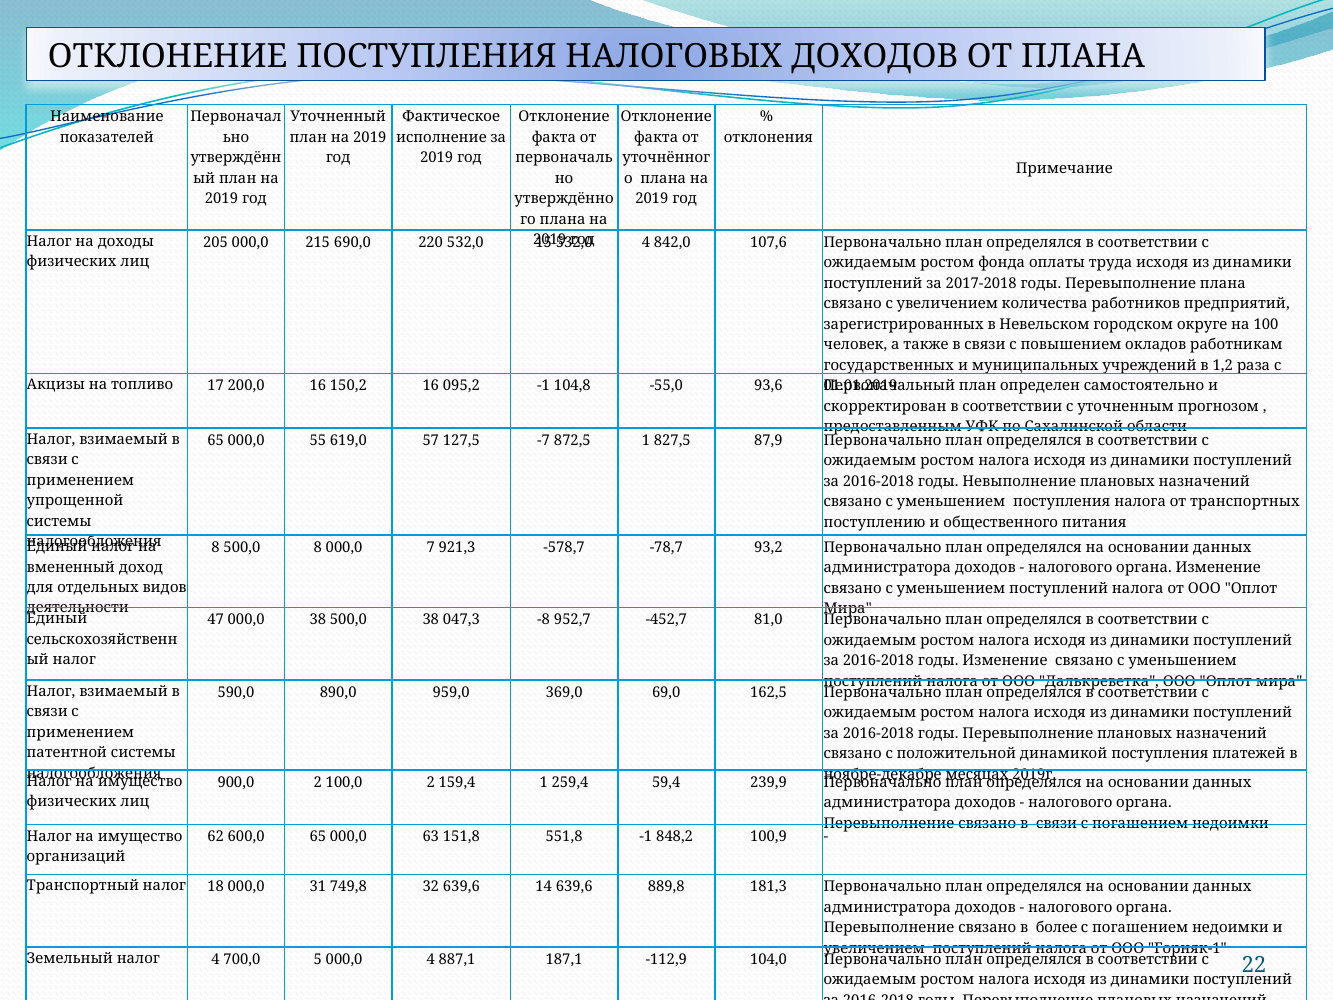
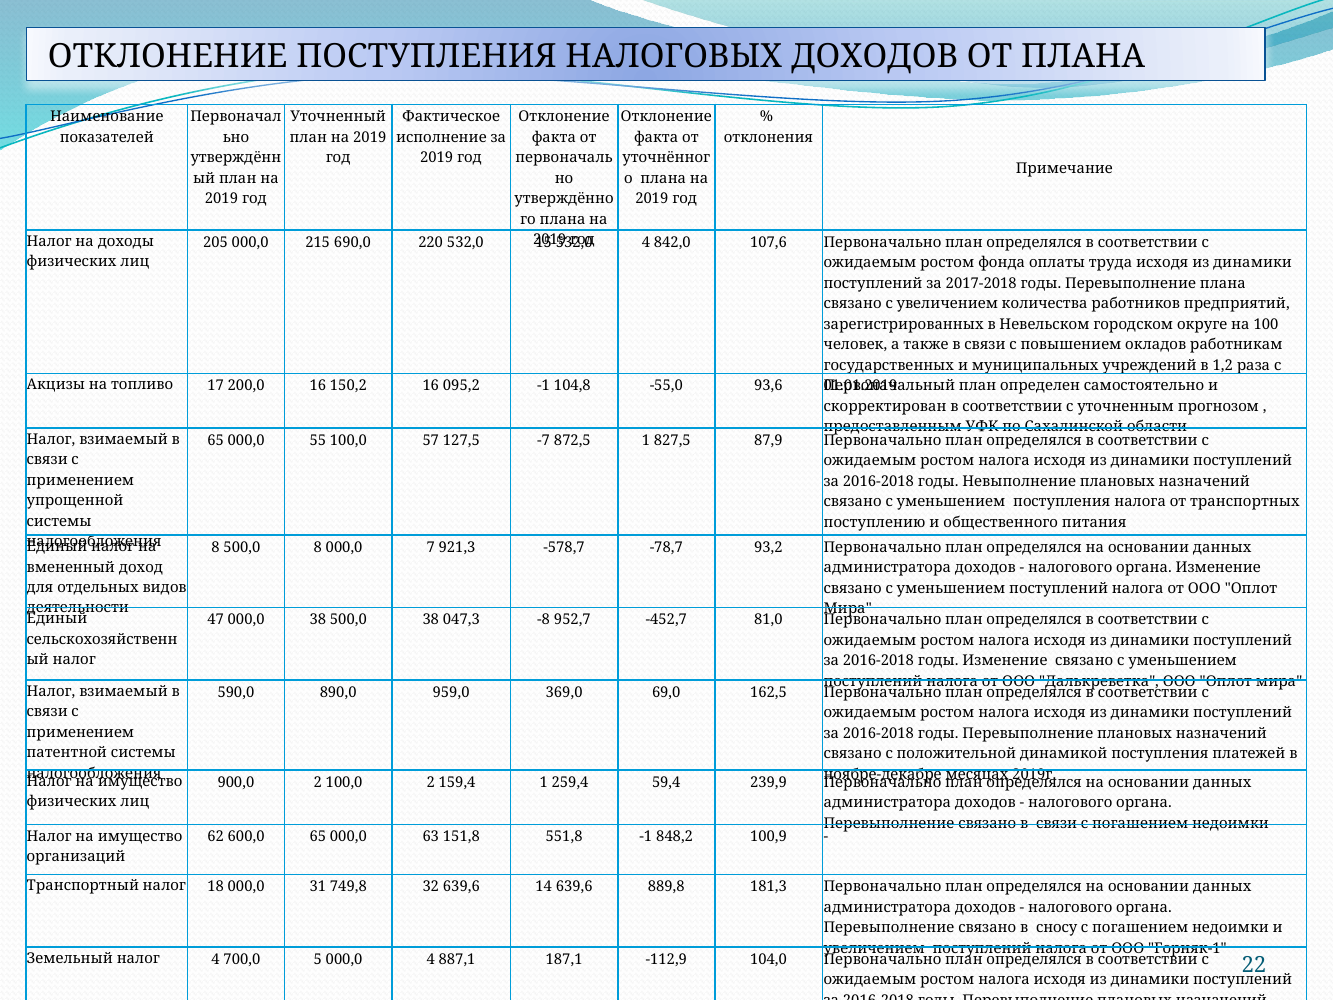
55 619,0: 619,0 -> 100,0 (348, 440)
более: более -> сносу (1057, 928)
